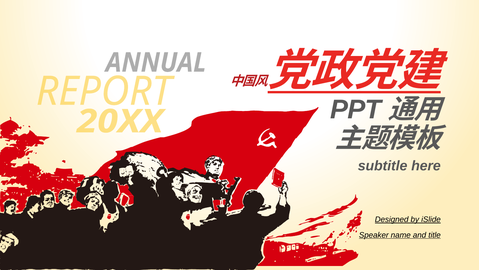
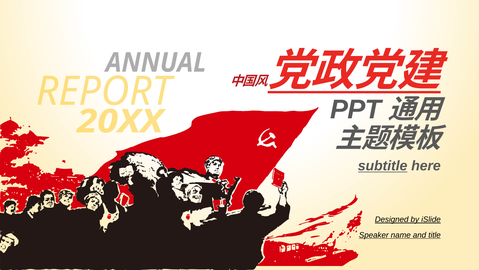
subtitle underline: none -> present (383, 166)
